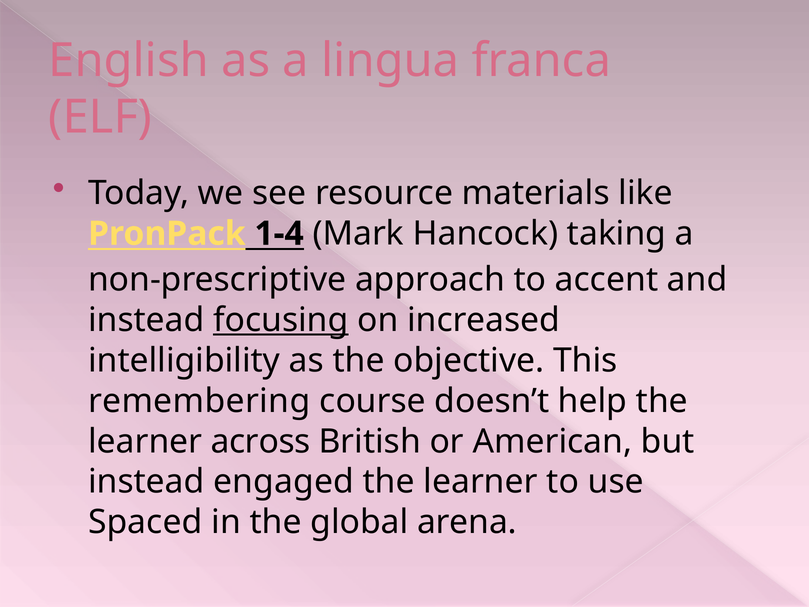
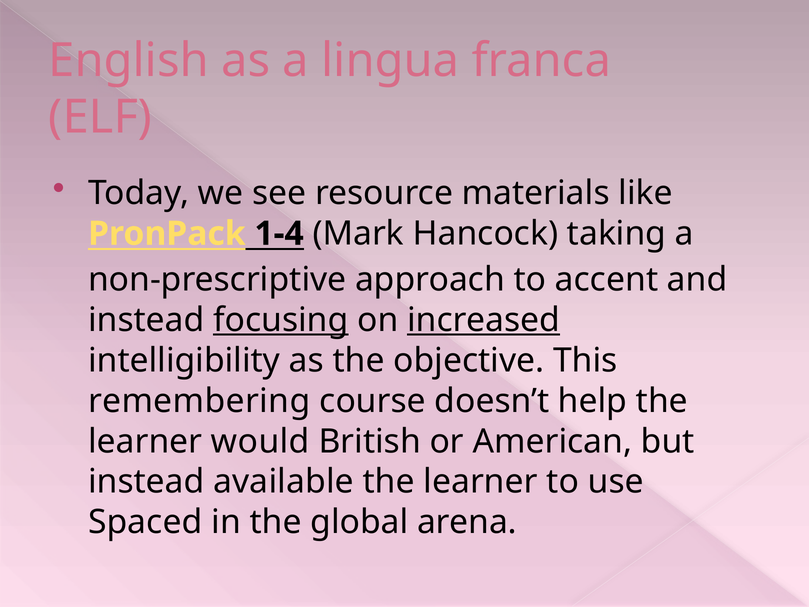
increased underline: none -> present (484, 320)
across: across -> would (260, 441)
engaged: engaged -> available (284, 482)
